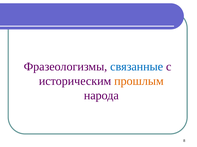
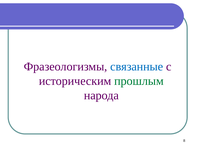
прошлым colour: orange -> green (139, 81)
